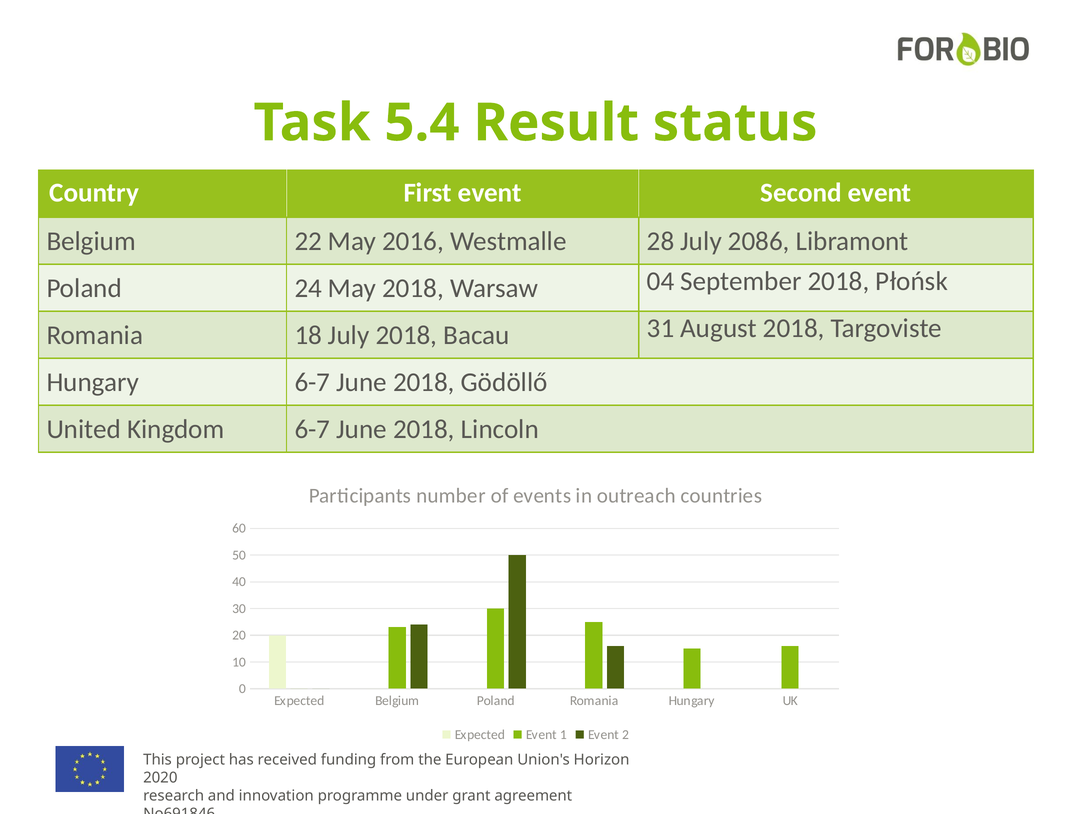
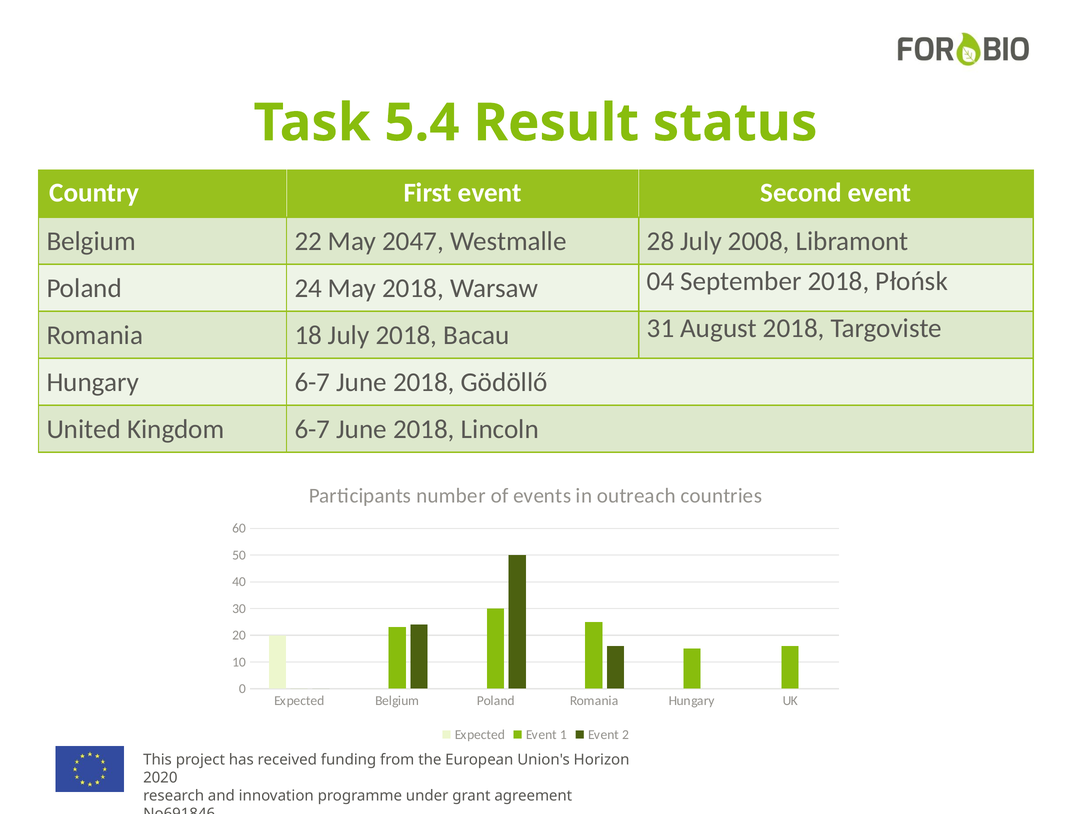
2016: 2016 -> 2047 (413, 241)
2086: 2086 -> 2008 (759, 241)
